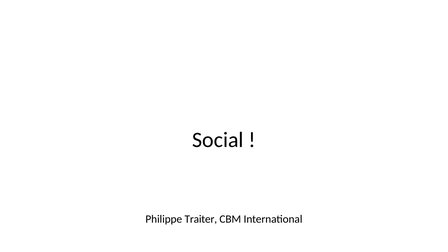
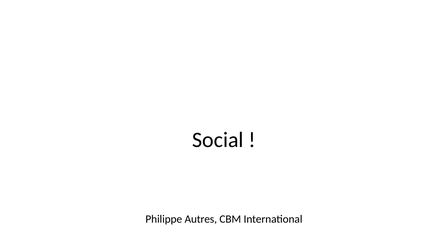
Traiter: Traiter -> Autres (201, 219)
